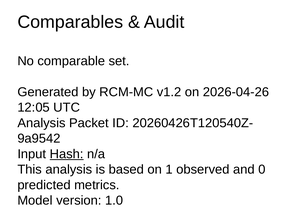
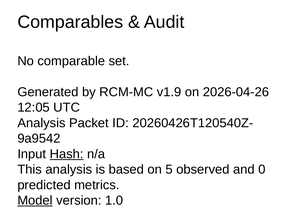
v1.2: v1.2 -> v1.9 (169, 92)
1: 1 -> 5 (169, 170)
Model underline: none -> present (35, 201)
